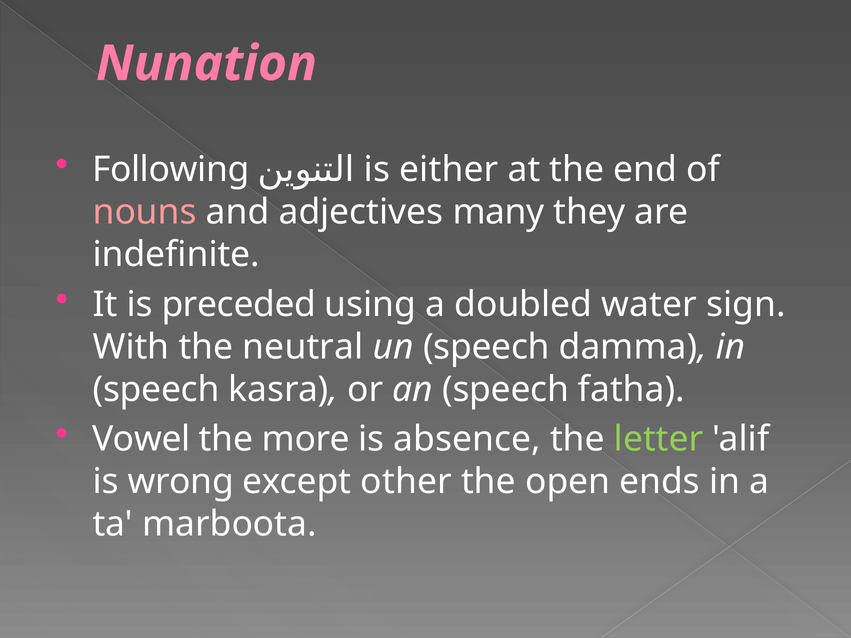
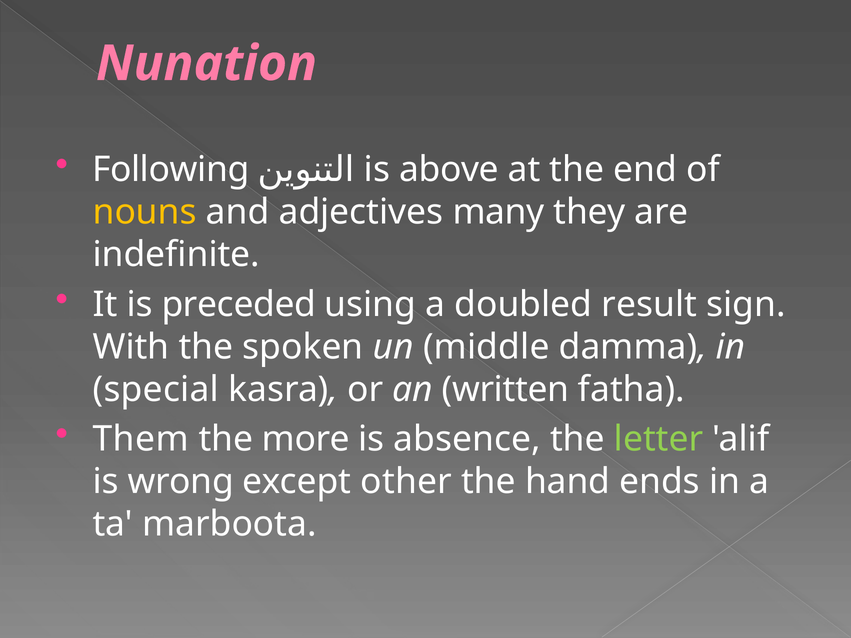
either: either -> above (449, 170)
nouns colour: pink -> yellow (145, 212)
water: water -> result (649, 305)
neutral: neutral -> spoken (303, 347)
un speech: speech -> middle (486, 347)
speech: speech -> special (156, 390)
an speech: speech -> written (506, 390)
Vowel: Vowel -> Them (141, 439)
open: open -> hand (568, 482)
